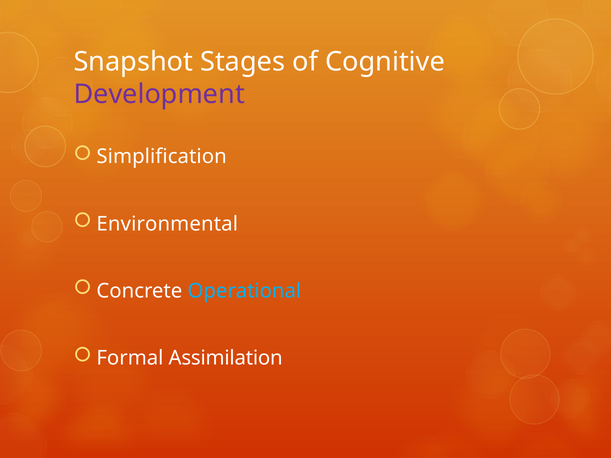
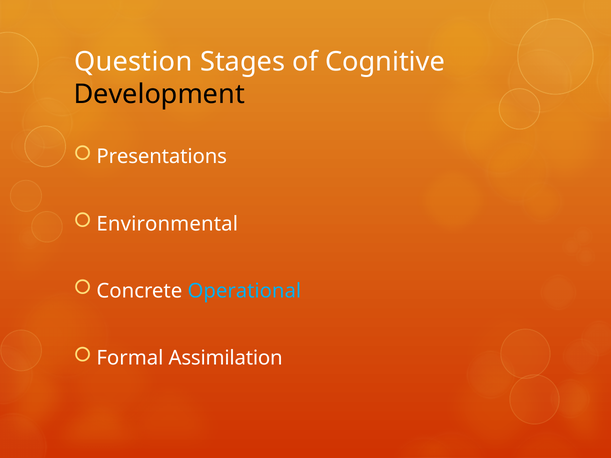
Snapshot: Snapshot -> Question (133, 62)
Development colour: purple -> black (159, 94)
Simplification: Simplification -> Presentations (162, 157)
